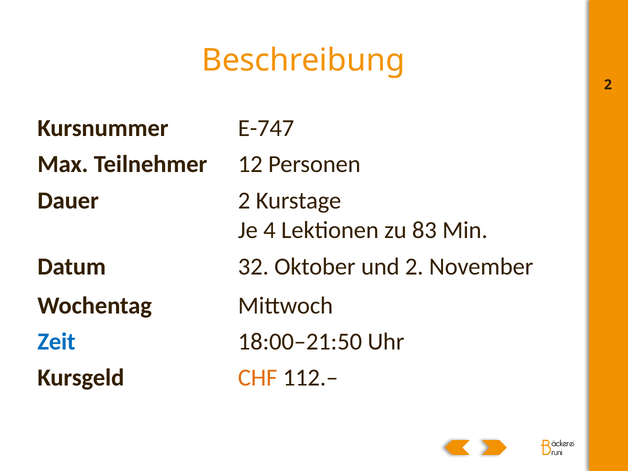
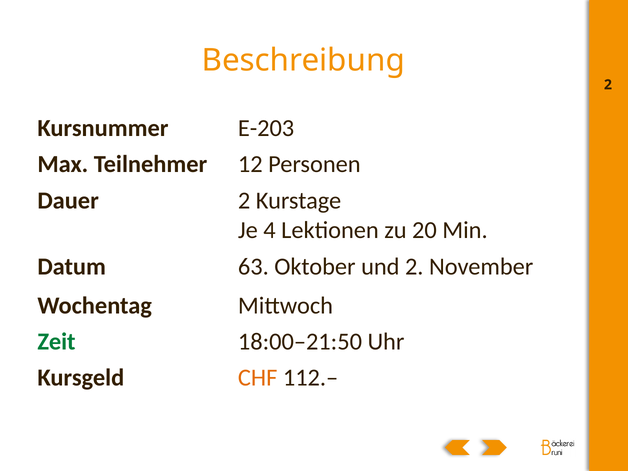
E-747: E-747 -> E-203 (266, 128)
83: 83 -> 20 (424, 230)
32: 32 -> 63 (253, 267)
Zeit colour: blue -> green (56, 342)
